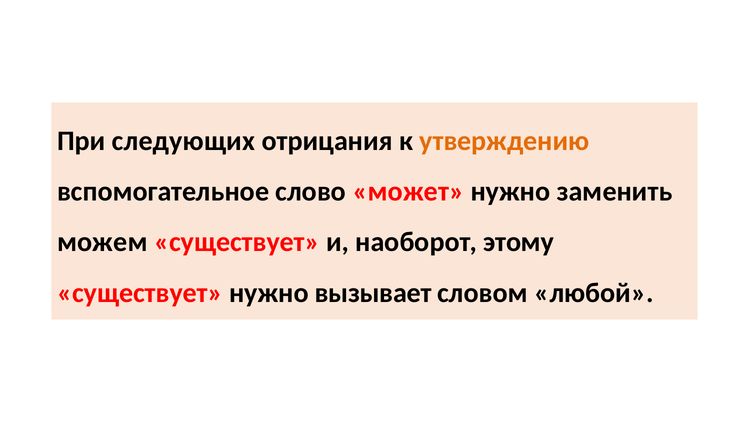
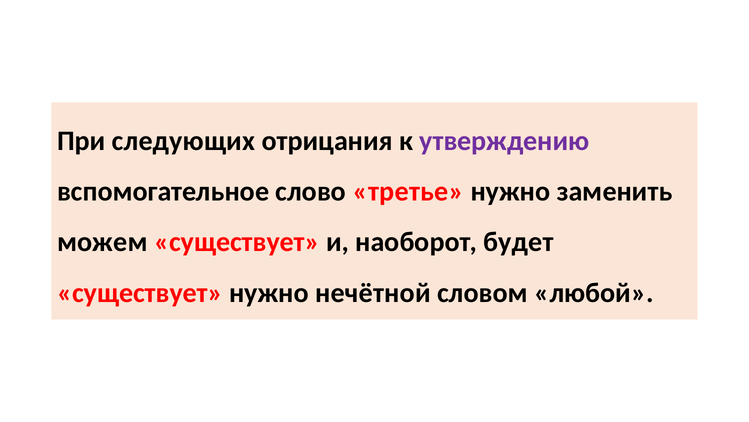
утверждению colour: orange -> purple (504, 141)
может: может -> третье (408, 191)
этому: этому -> будет (518, 242)
вызывает: вызывает -> нечётной (373, 292)
